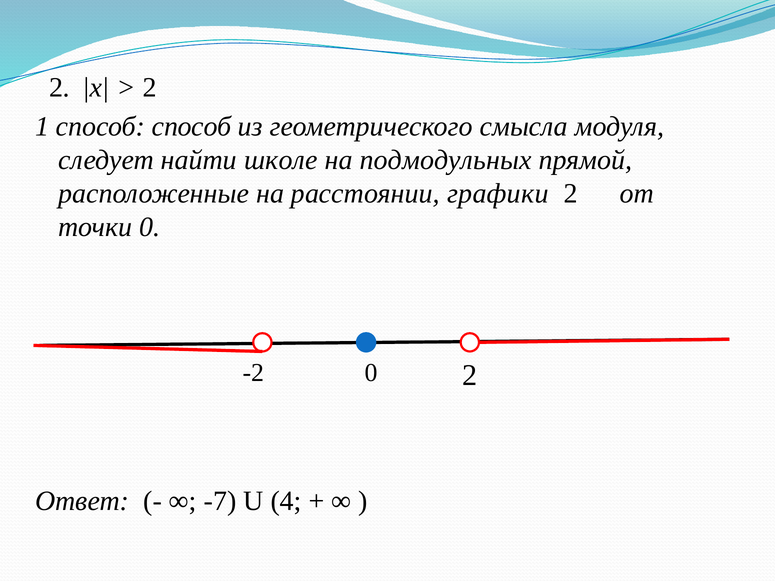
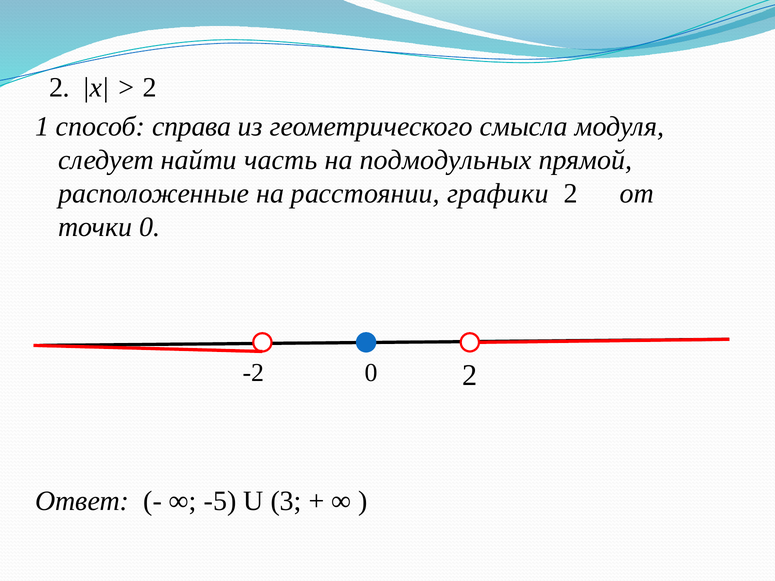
способ способ: способ -> справа (192, 127)
школе: школе -> часть (281, 160)
-7: -7 -> -5 (220, 501)
4: 4 -> 3 (286, 501)
